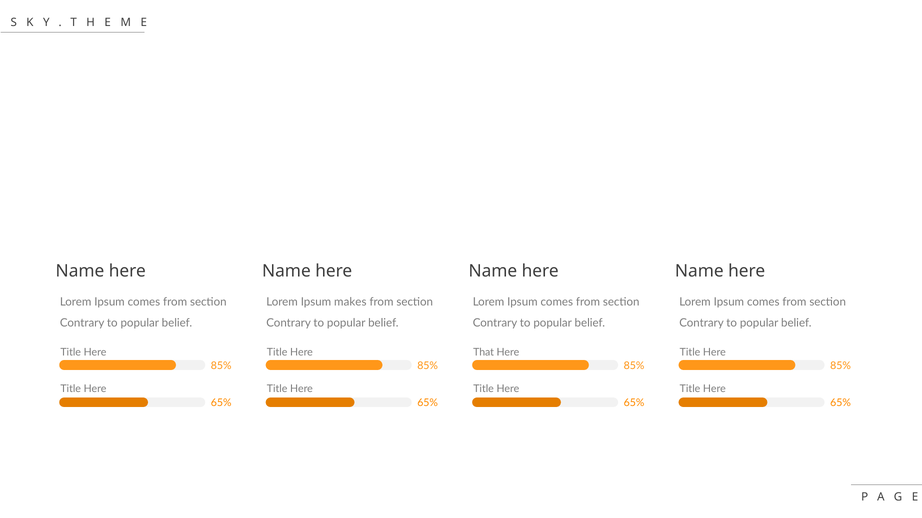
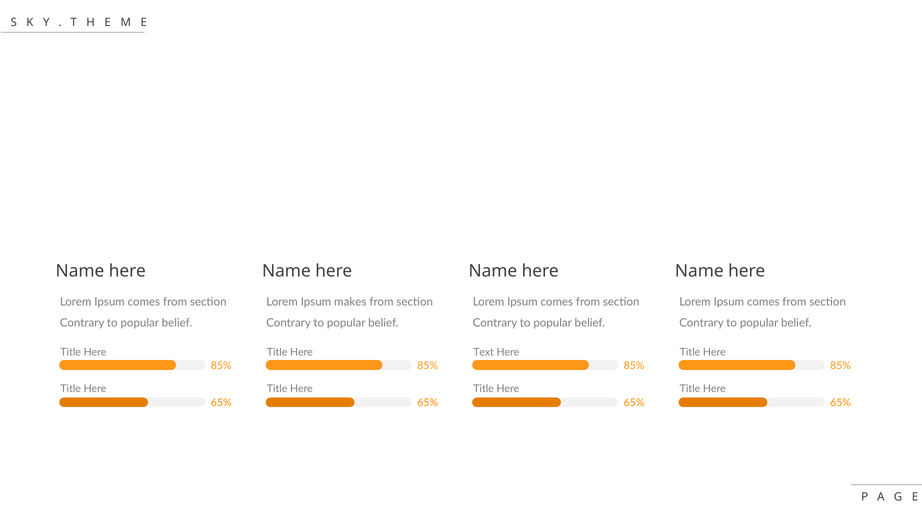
That: That -> Text (484, 353)
